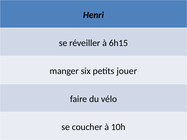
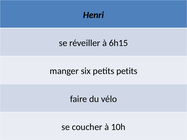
petits jouer: jouer -> petits (127, 71)
